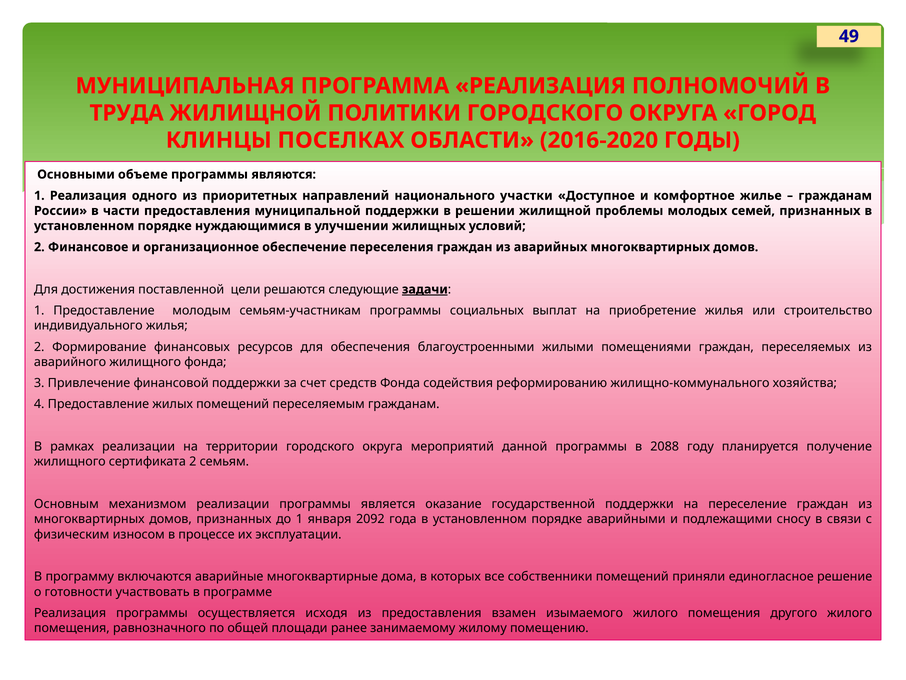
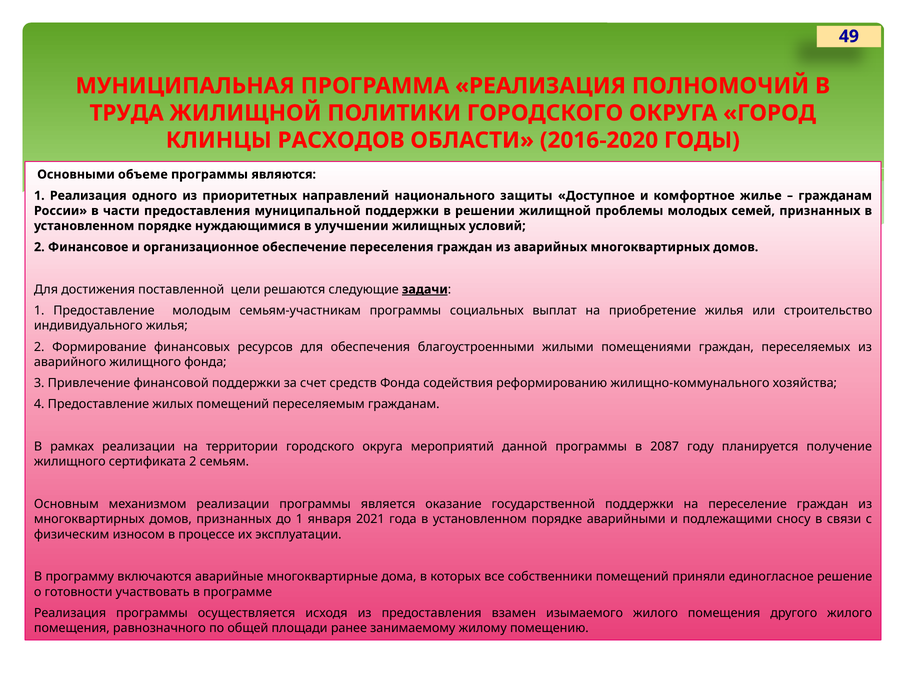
ПОСЕЛКАХ: ПОСЕЛКАХ -> РАСХОДОВ (341, 140)
участки: участки -> защиты (526, 195)
2088: 2088 -> 2087 (665, 446)
2092: 2092 -> 2021 (370, 519)
